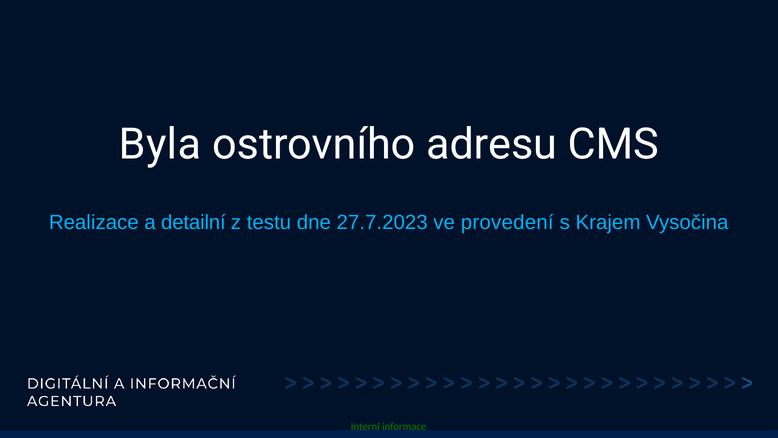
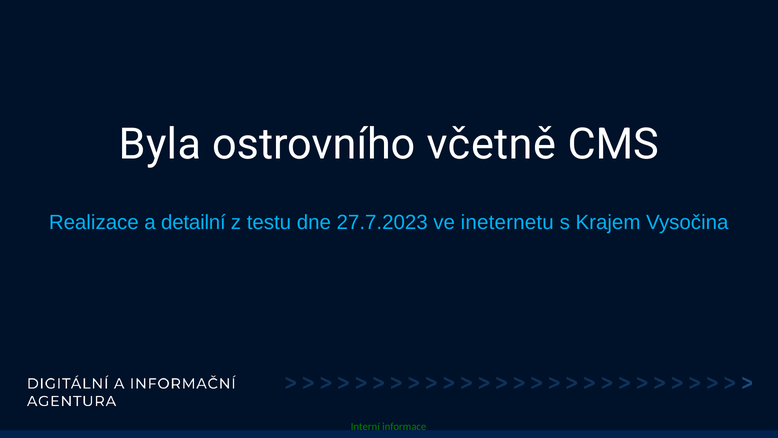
adresu: adresu -> včetně (491, 144)
provedení: provedení -> ineternetu (507, 223)
